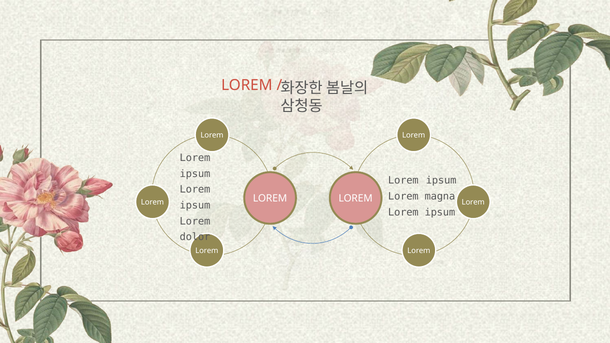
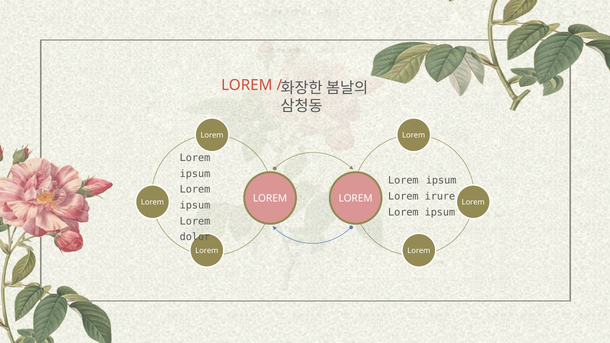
magna: magna -> irure (440, 197)
